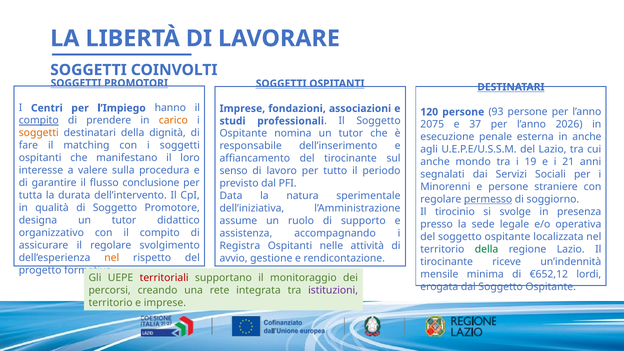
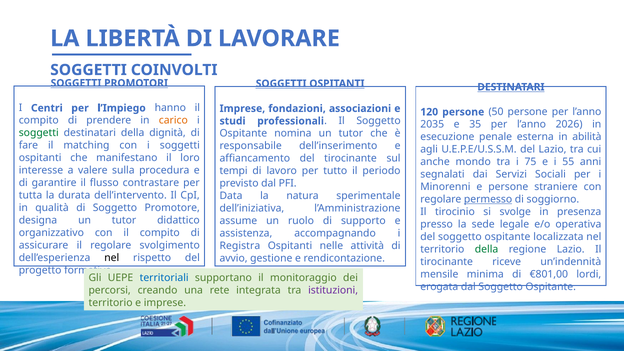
93: 93 -> 50 (496, 112)
compito underline: present -> none (39, 121)
2075: 2075 -> 2035 (432, 124)
37: 37 -> 35 (475, 124)
soggetti colour: orange -> green (39, 133)
in anche: anche -> abilità (587, 137)
19: 19 -> 75 (530, 162)
21: 21 -> 55 (568, 162)
senso: senso -> tempi (234, 171)
conclusione: conclusione -> contrastare (151, 183)
nel colour: orange -> black (112, 258)
€652,12: €652,12 -> €801,00 (549, 274)
territoriali colour: red -> blue (164, 278)
